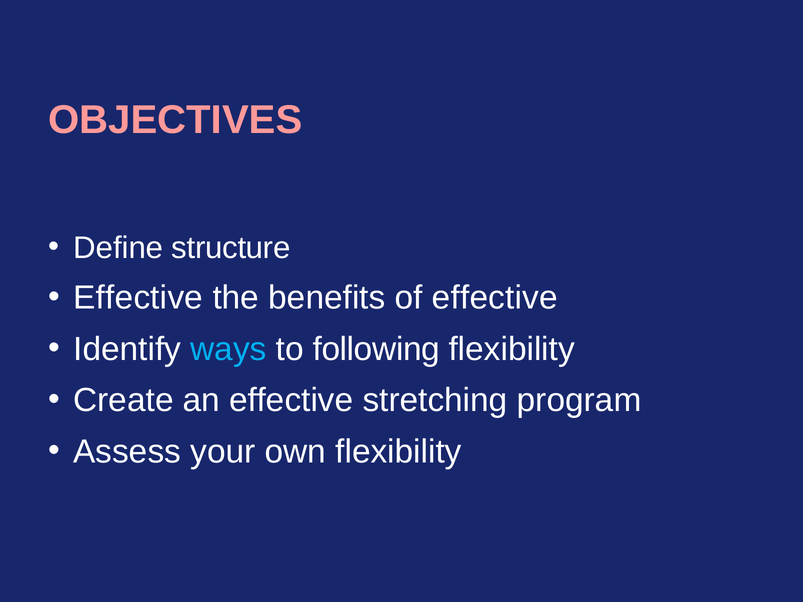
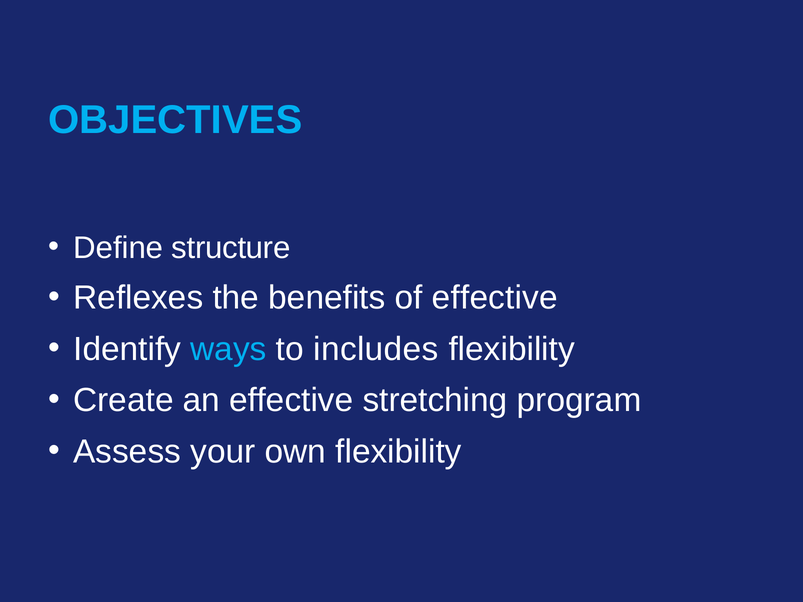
OBJECTIVES colour: pink -> light blue (175, 120)
Effective: Effective -> Reflexes (138, 298)
following: following -> includes (376, 349)
